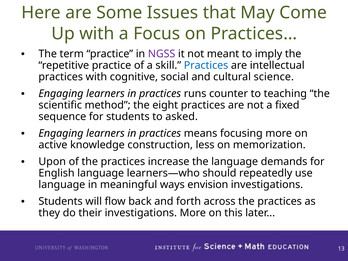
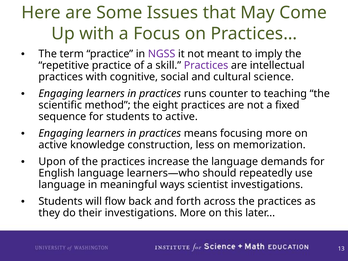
Practices colour: blue -> purple (206, 65)
to asked: asked -> active (182, 117)
envision: envision -> scientist (208, 185)
